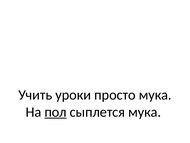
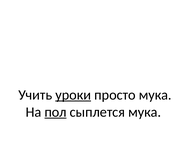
уроки underline: none -> present (73, 95)
